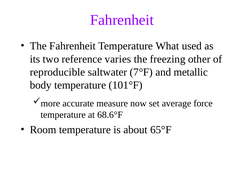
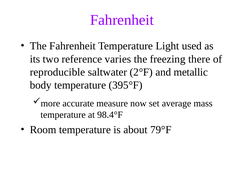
What: What -> Light (167, 46)
other: other -> there (199, 59)
7°F: 7°F -> 2°F (141, 72)
101°F: 101°F -> 395°F (126, 85)
force: force -> mass (203, 103)
68.6°F: 68.6°F -> 98.4°F (110, 115)
65°F: 65°F -> 79°F (161, 130)
